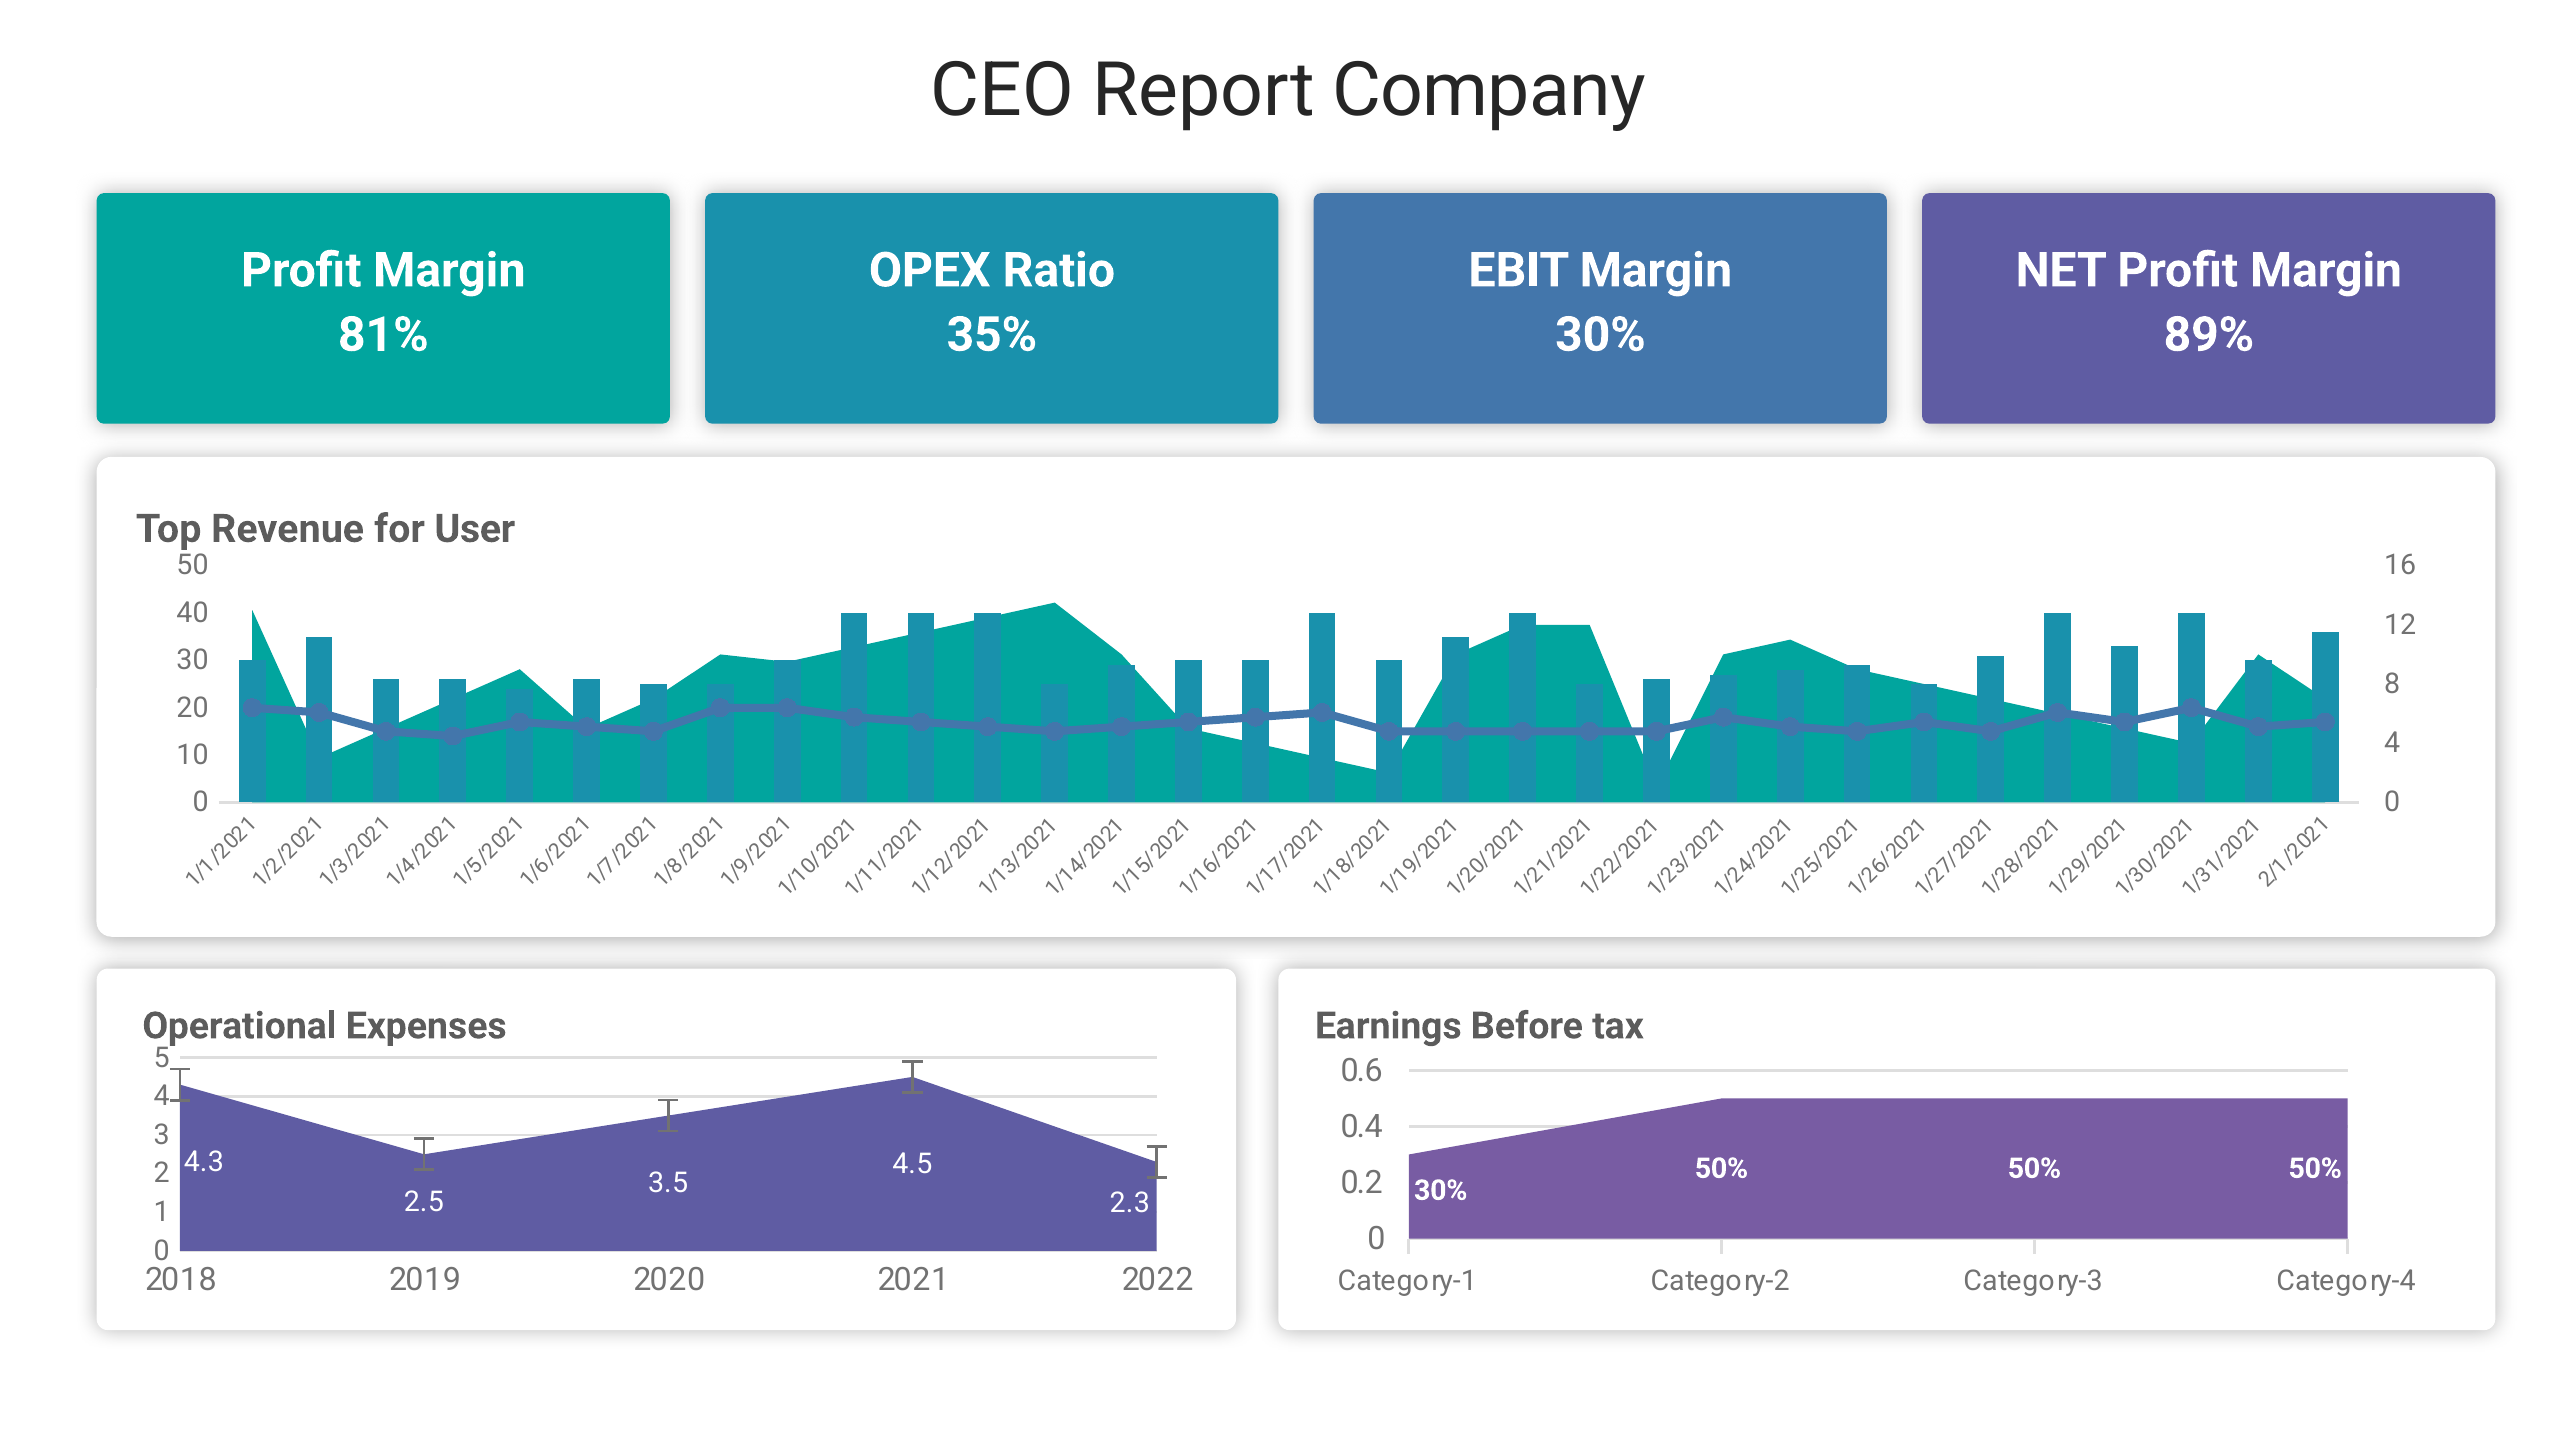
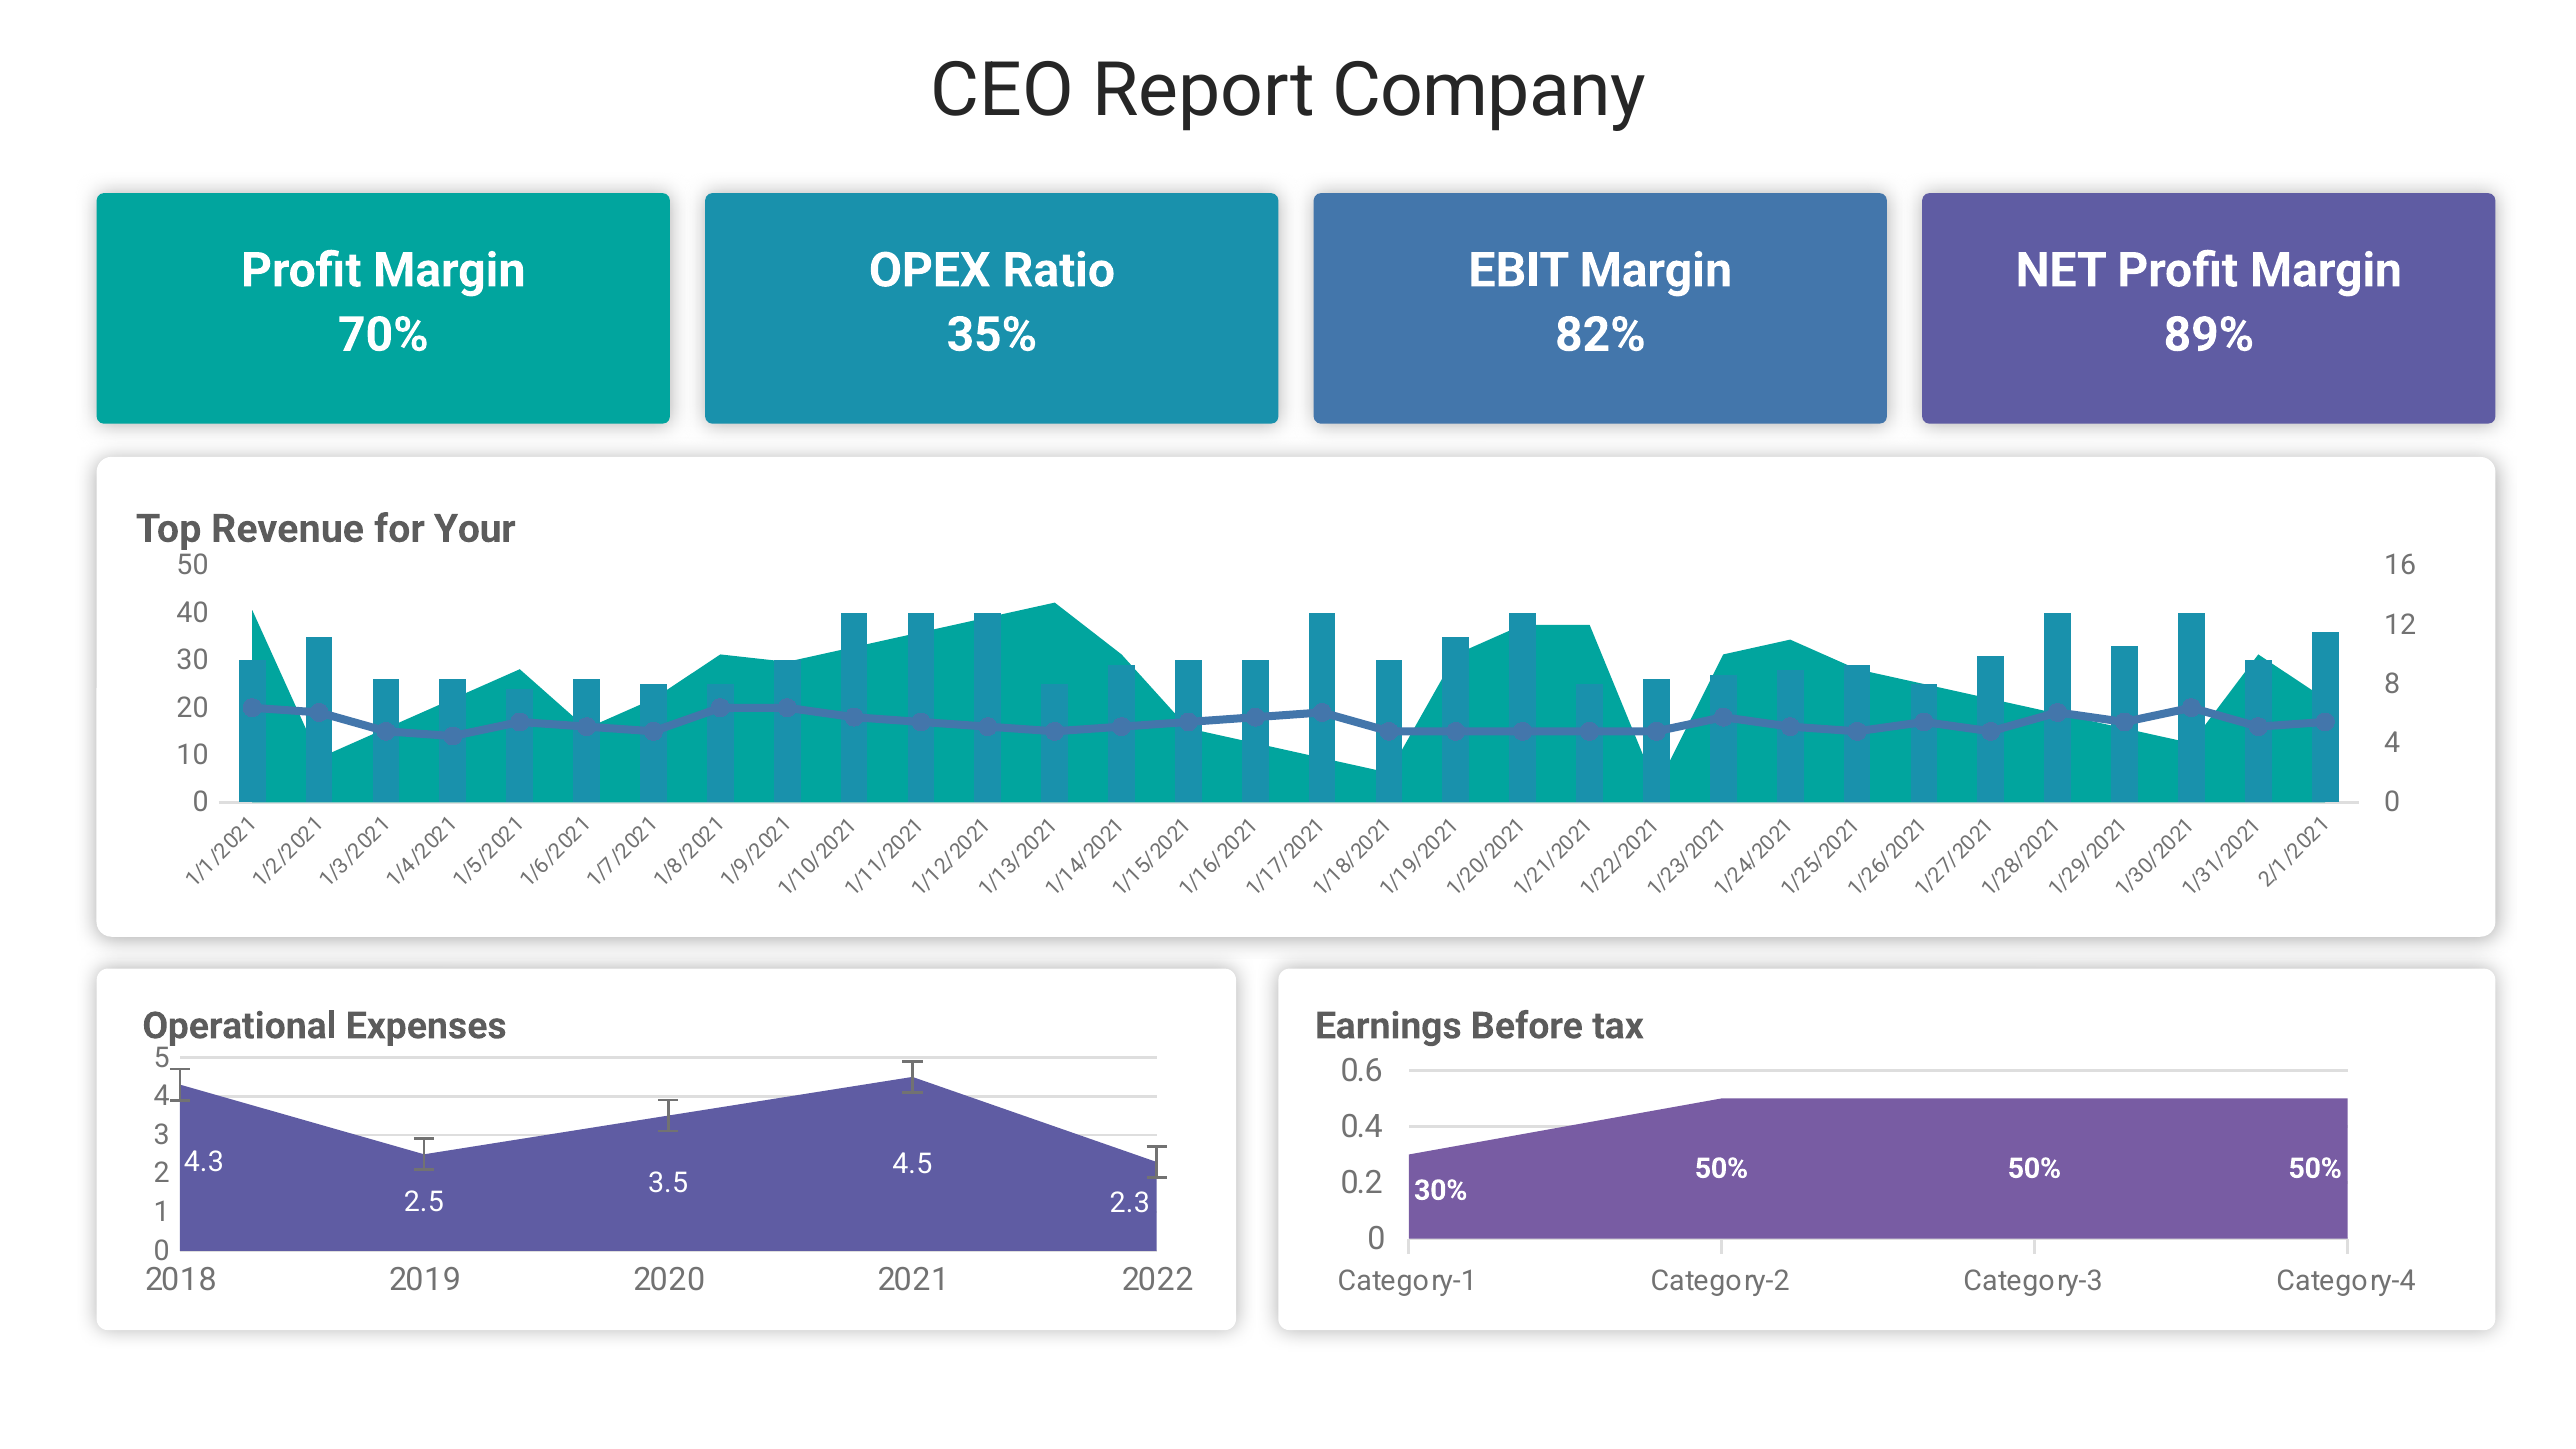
81%: 81% -> 70% (383, 335)
30%: 30% -> 82% (1600, 335)
User: User -> Your (475, 529)
